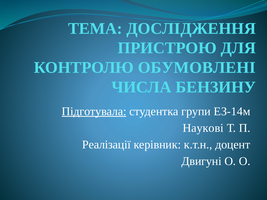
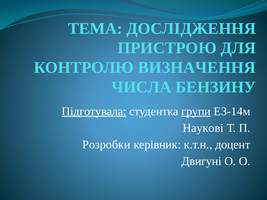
ОБУМОВЛЕНІ: ОБУМОВЛЕНІ -> ВИЗНАЧЕННЯ (197, 68)
групи underline: none -> present (196, 111)
Реалізації: Реалізації -> Розробки (106, 145)
